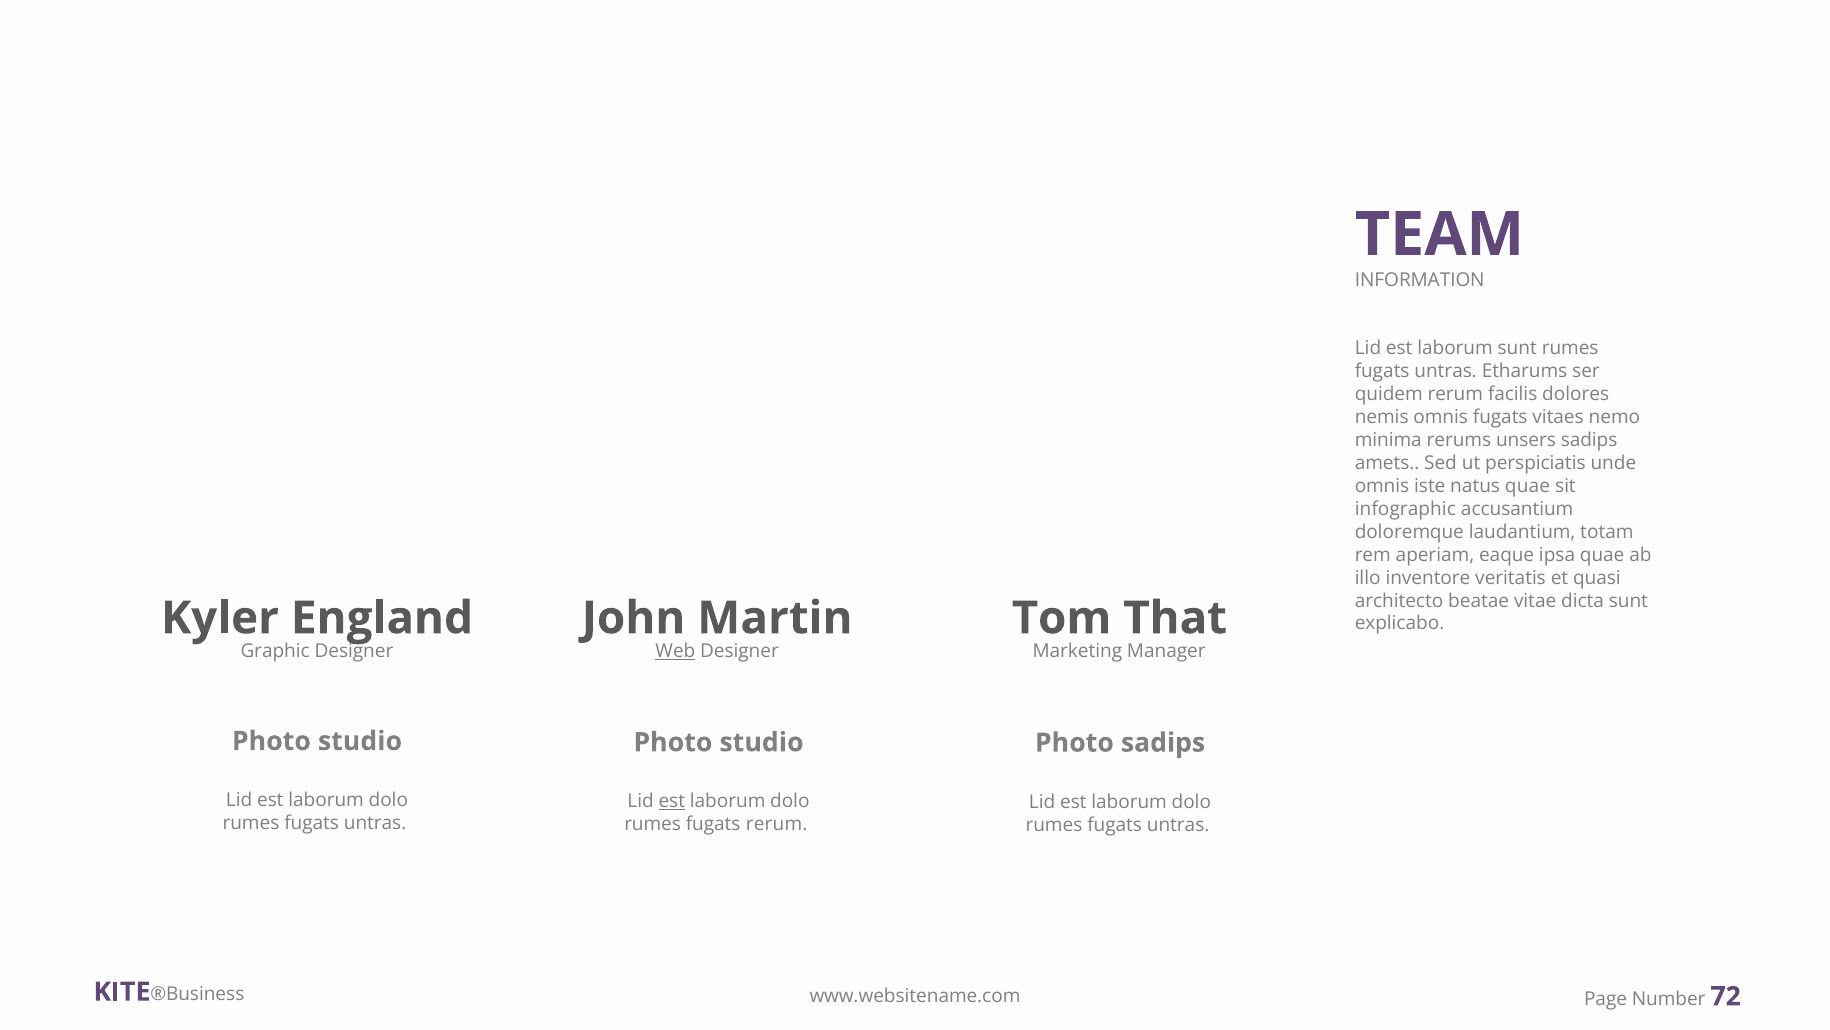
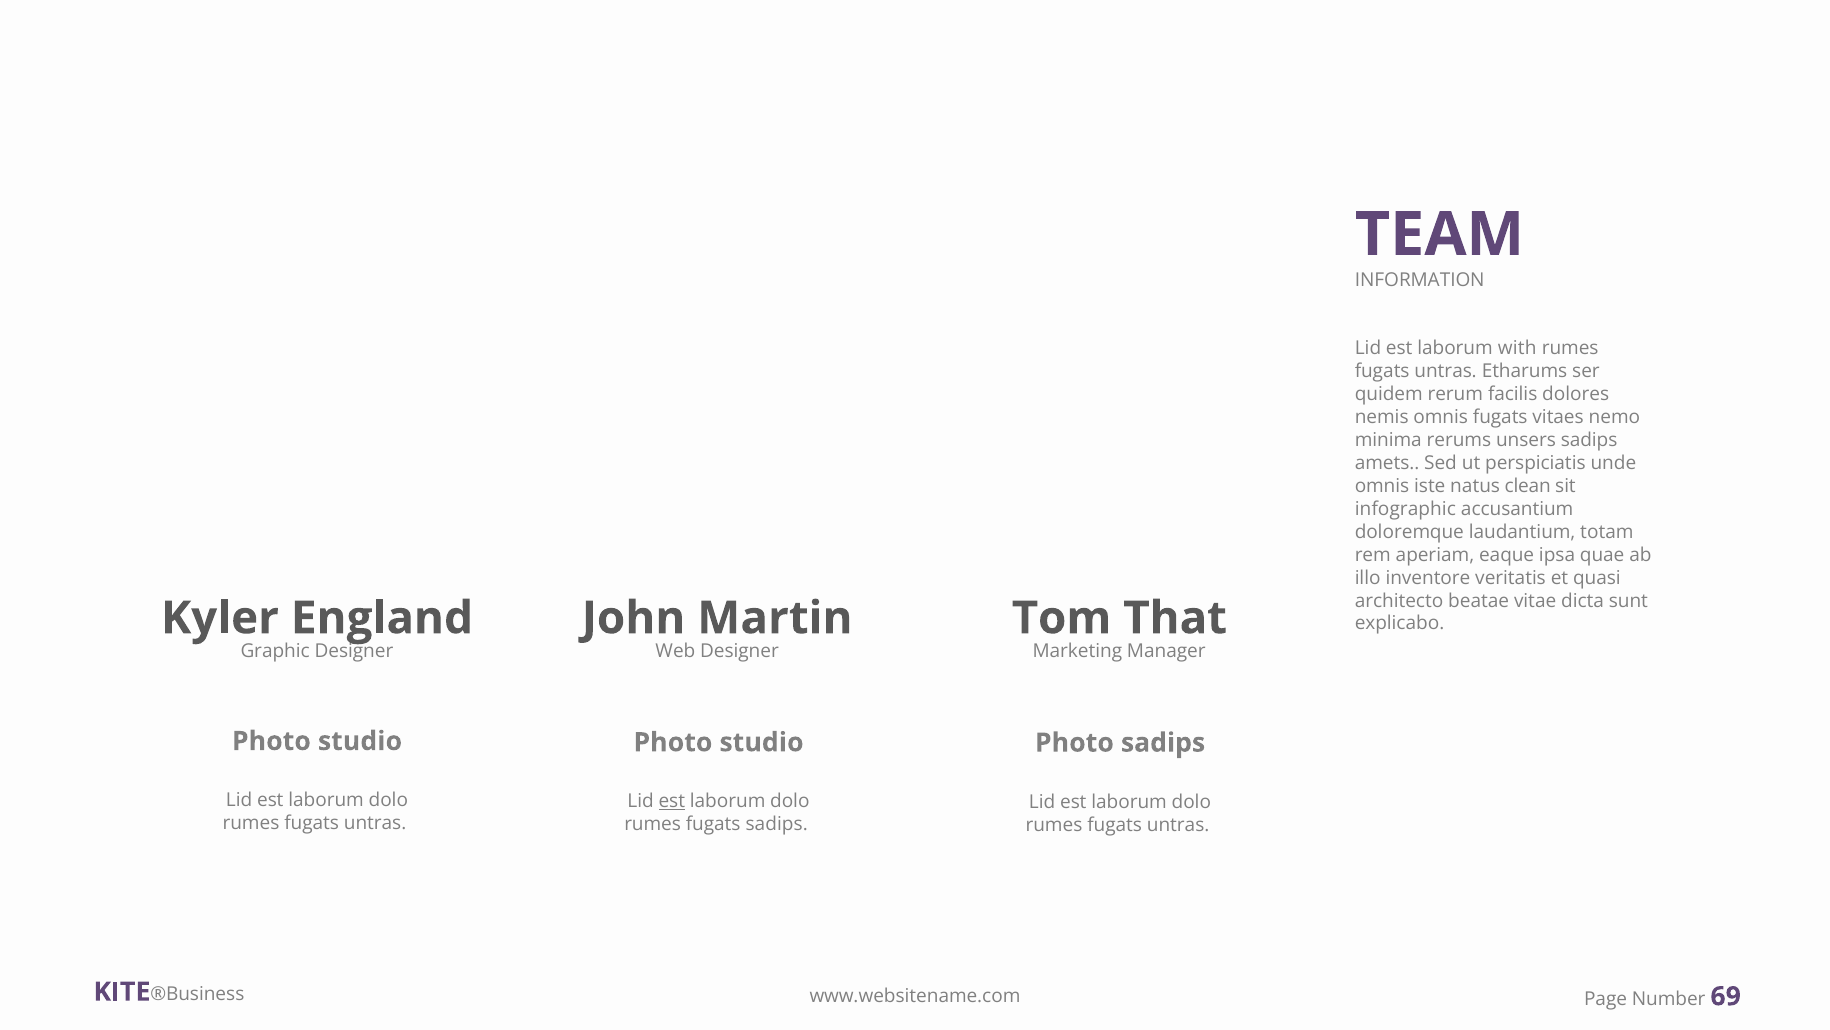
laborum sunt: sunt -> with (1517, 348)
natus quae: quae -> clean (1528, 486)
Web underline: present -> none (675, 651)
fugats rerum: rerum -> sadips (777, 824)
72: 72 -> 69 (1726, 996)
